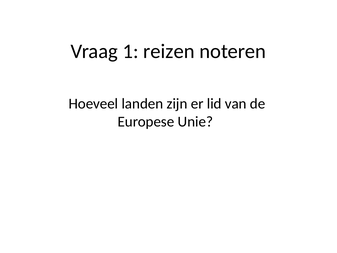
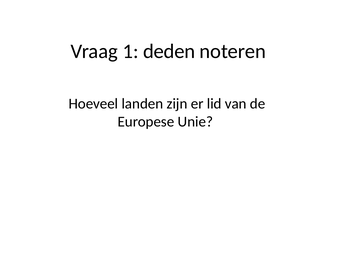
reizen: reizen -> deden (169, 51)
